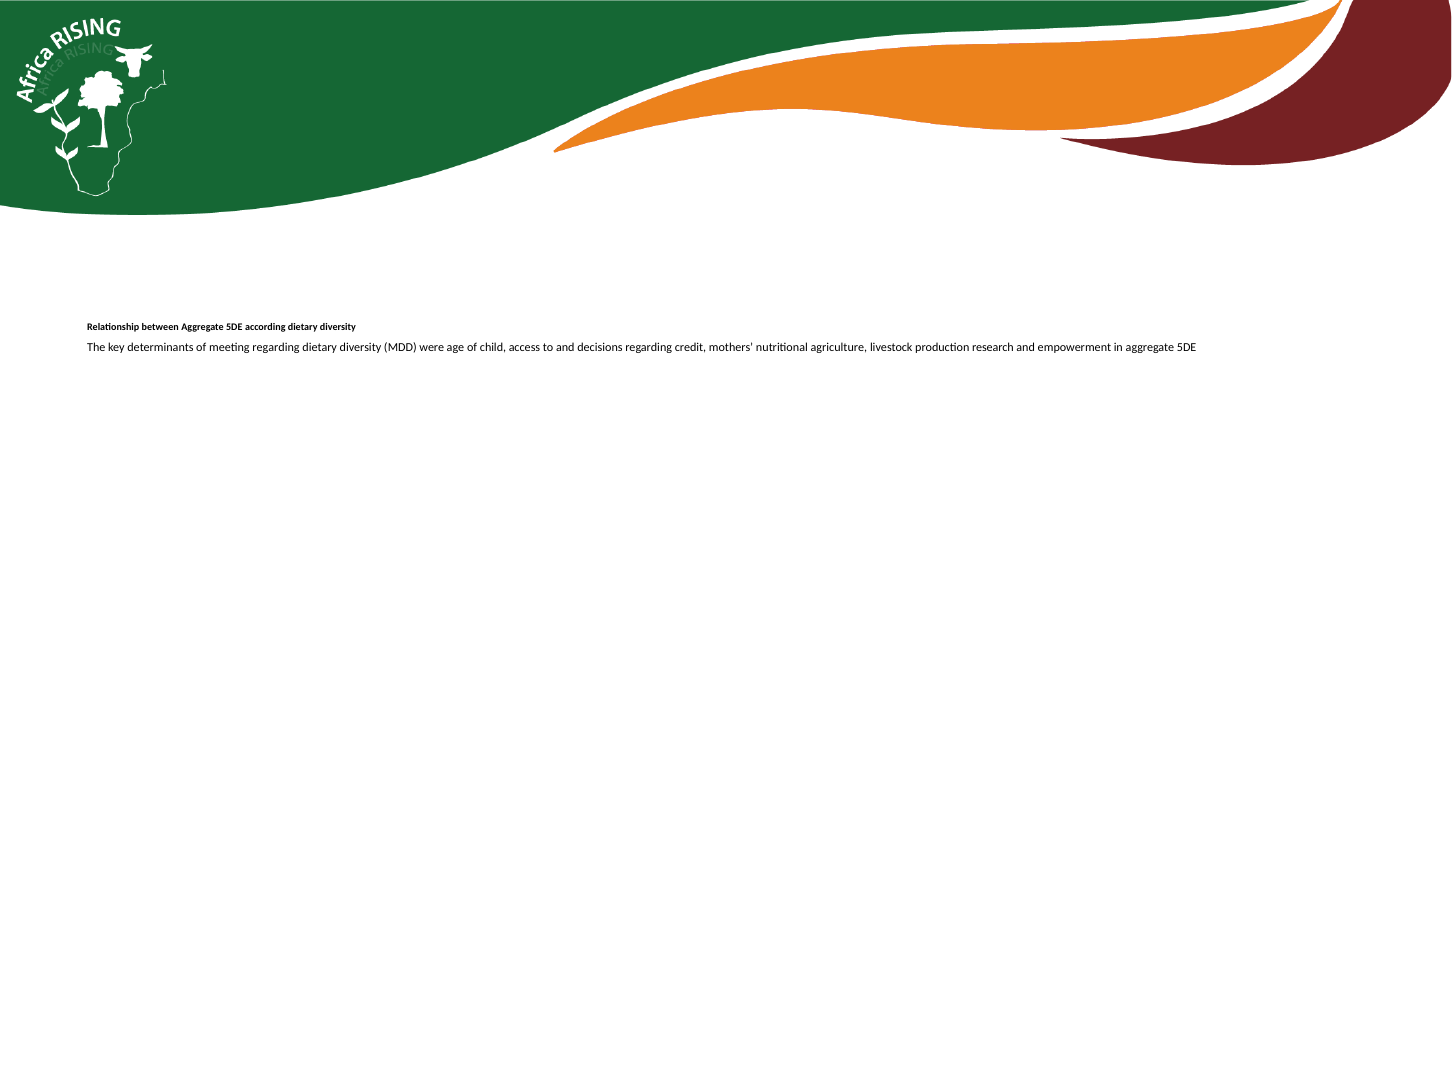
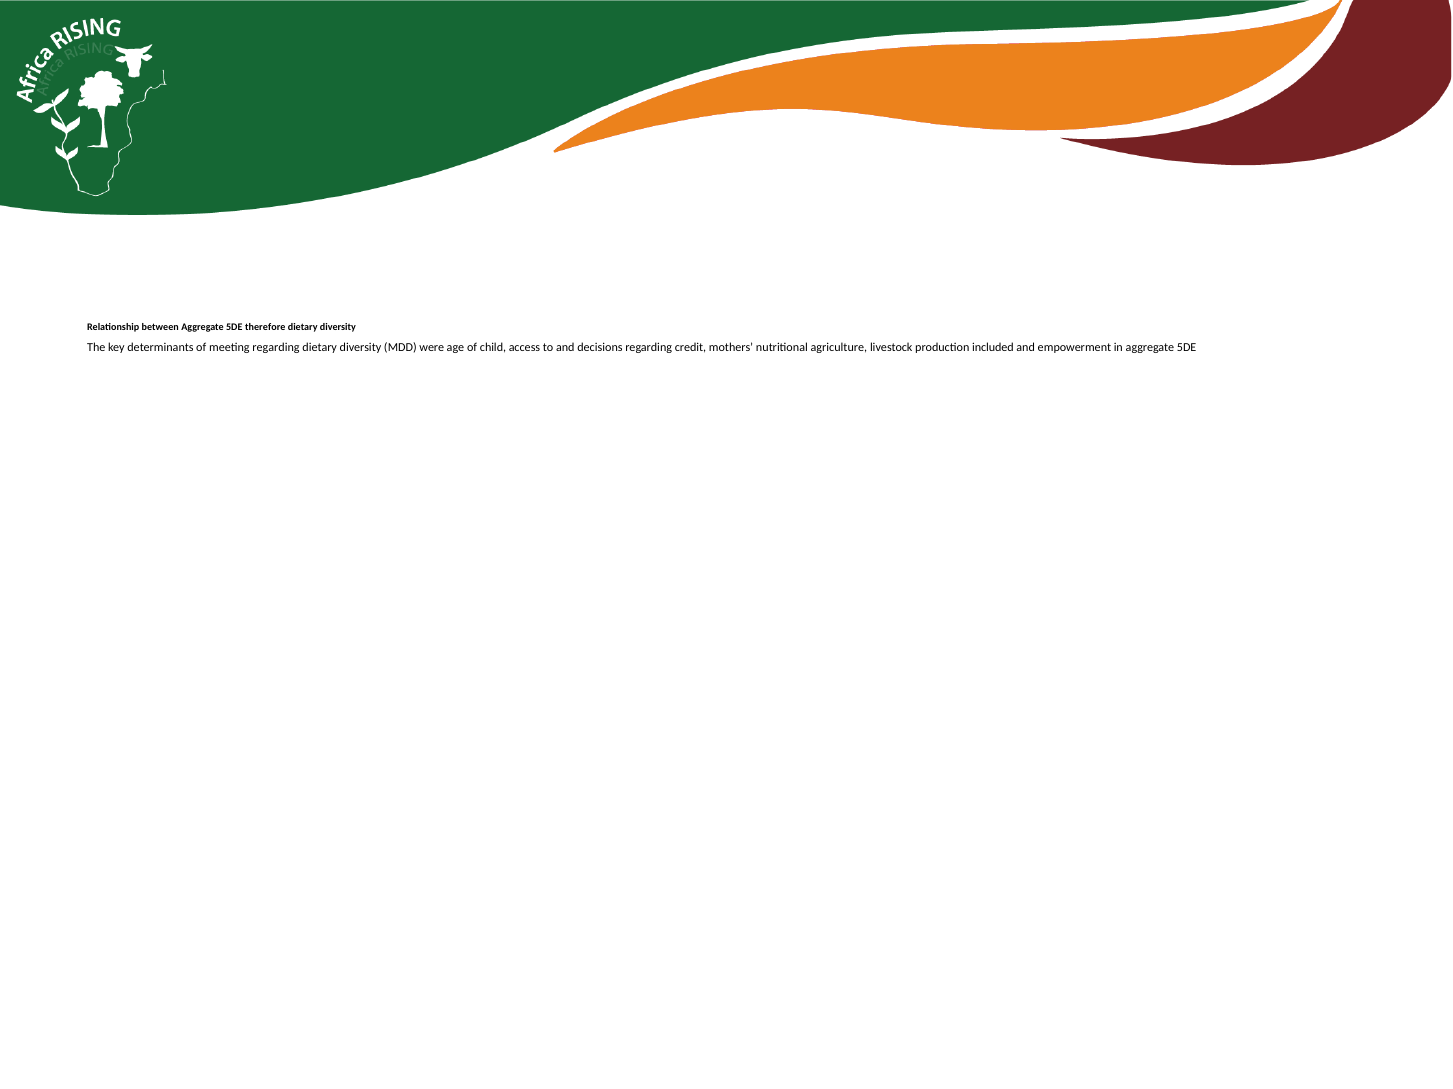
according: according -> therefore (265, 327)
research: research -> included (993, 348)
